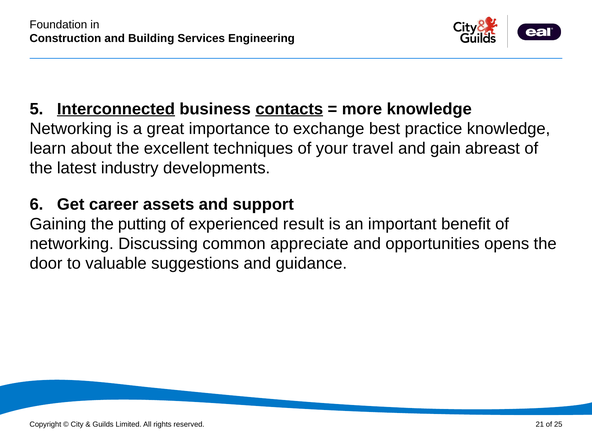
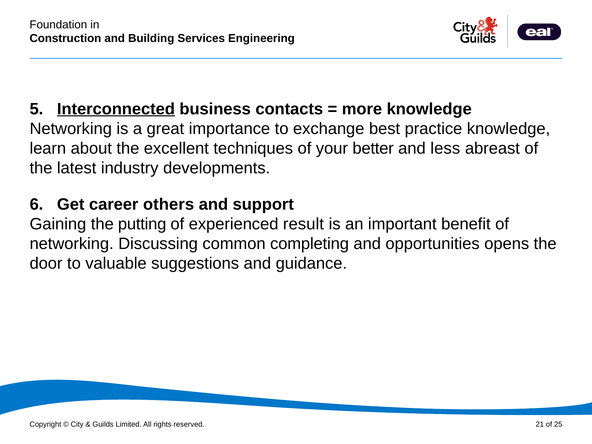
contacts underline: present -> none (289, 109)
travel: travel -> better (373, 148)
gain: gain -> less (445, 148)
assets: assets -> others (169, 204)
appreciate: appreciate -> completing (310, 244)
